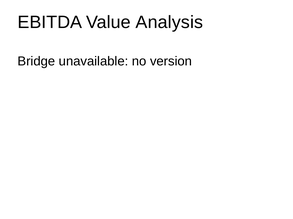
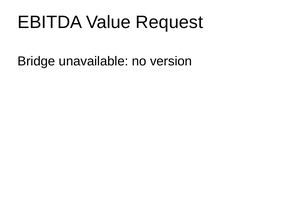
Analysis: Analysis -> Request (169, 22)
